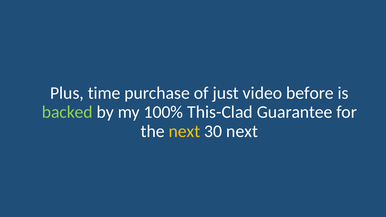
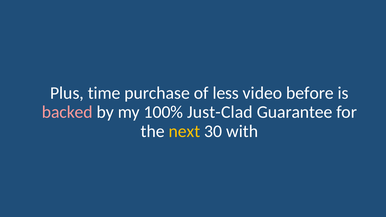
just: just -> less (226, 93)
backed colour: light green -> pink (67, 112)
This-Clad: This-Clad -> Just-Clad (220, 112)
30 next: next -> with (242, 131)
